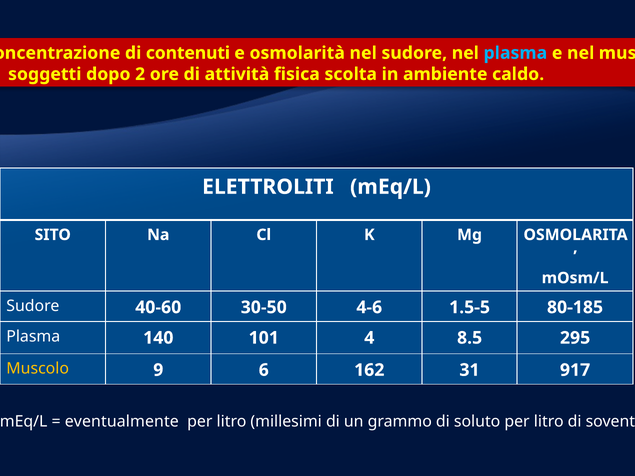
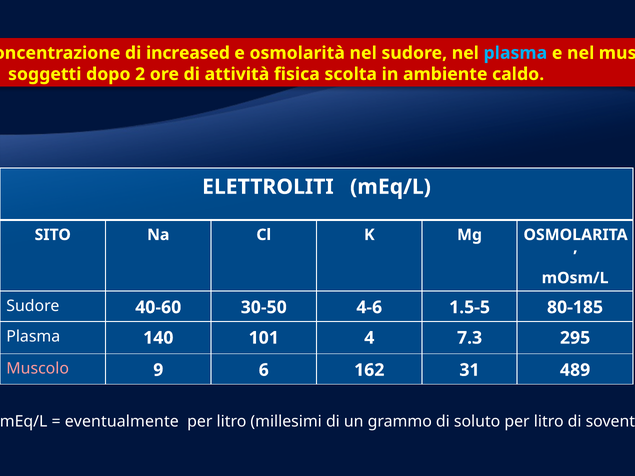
contenuti: contenuti -> increased (188, 53)
8.5: 8.5 -> 7.3 (470, 338)
Muscolo colour: yellow -> pink (38, 369)
917: 917 -> 489 (575, 370)
